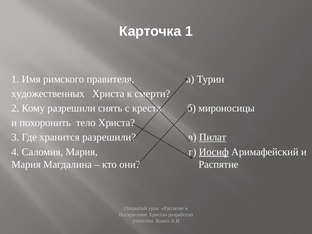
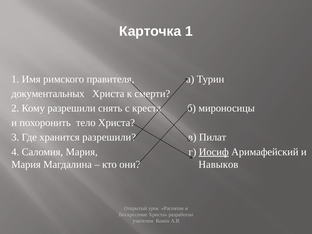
художественных: художественных -> документальных (48, 94)
Пилат underline: present -> none (213, 137)
они Распятие: Распятие -> Навыков (218, 164)
